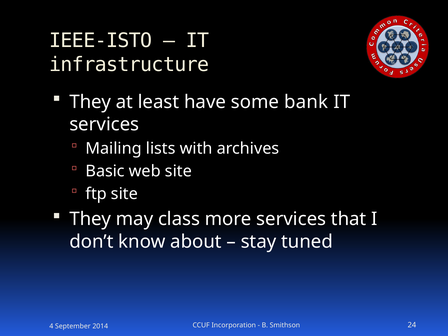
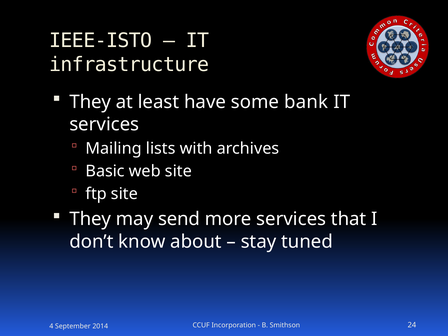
class: class -> send (179, 219)
